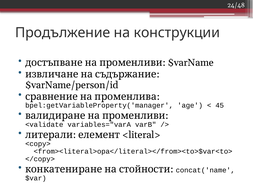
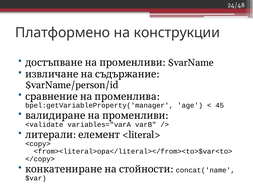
Продължение: Продължение -> Платформено (63, 33)
